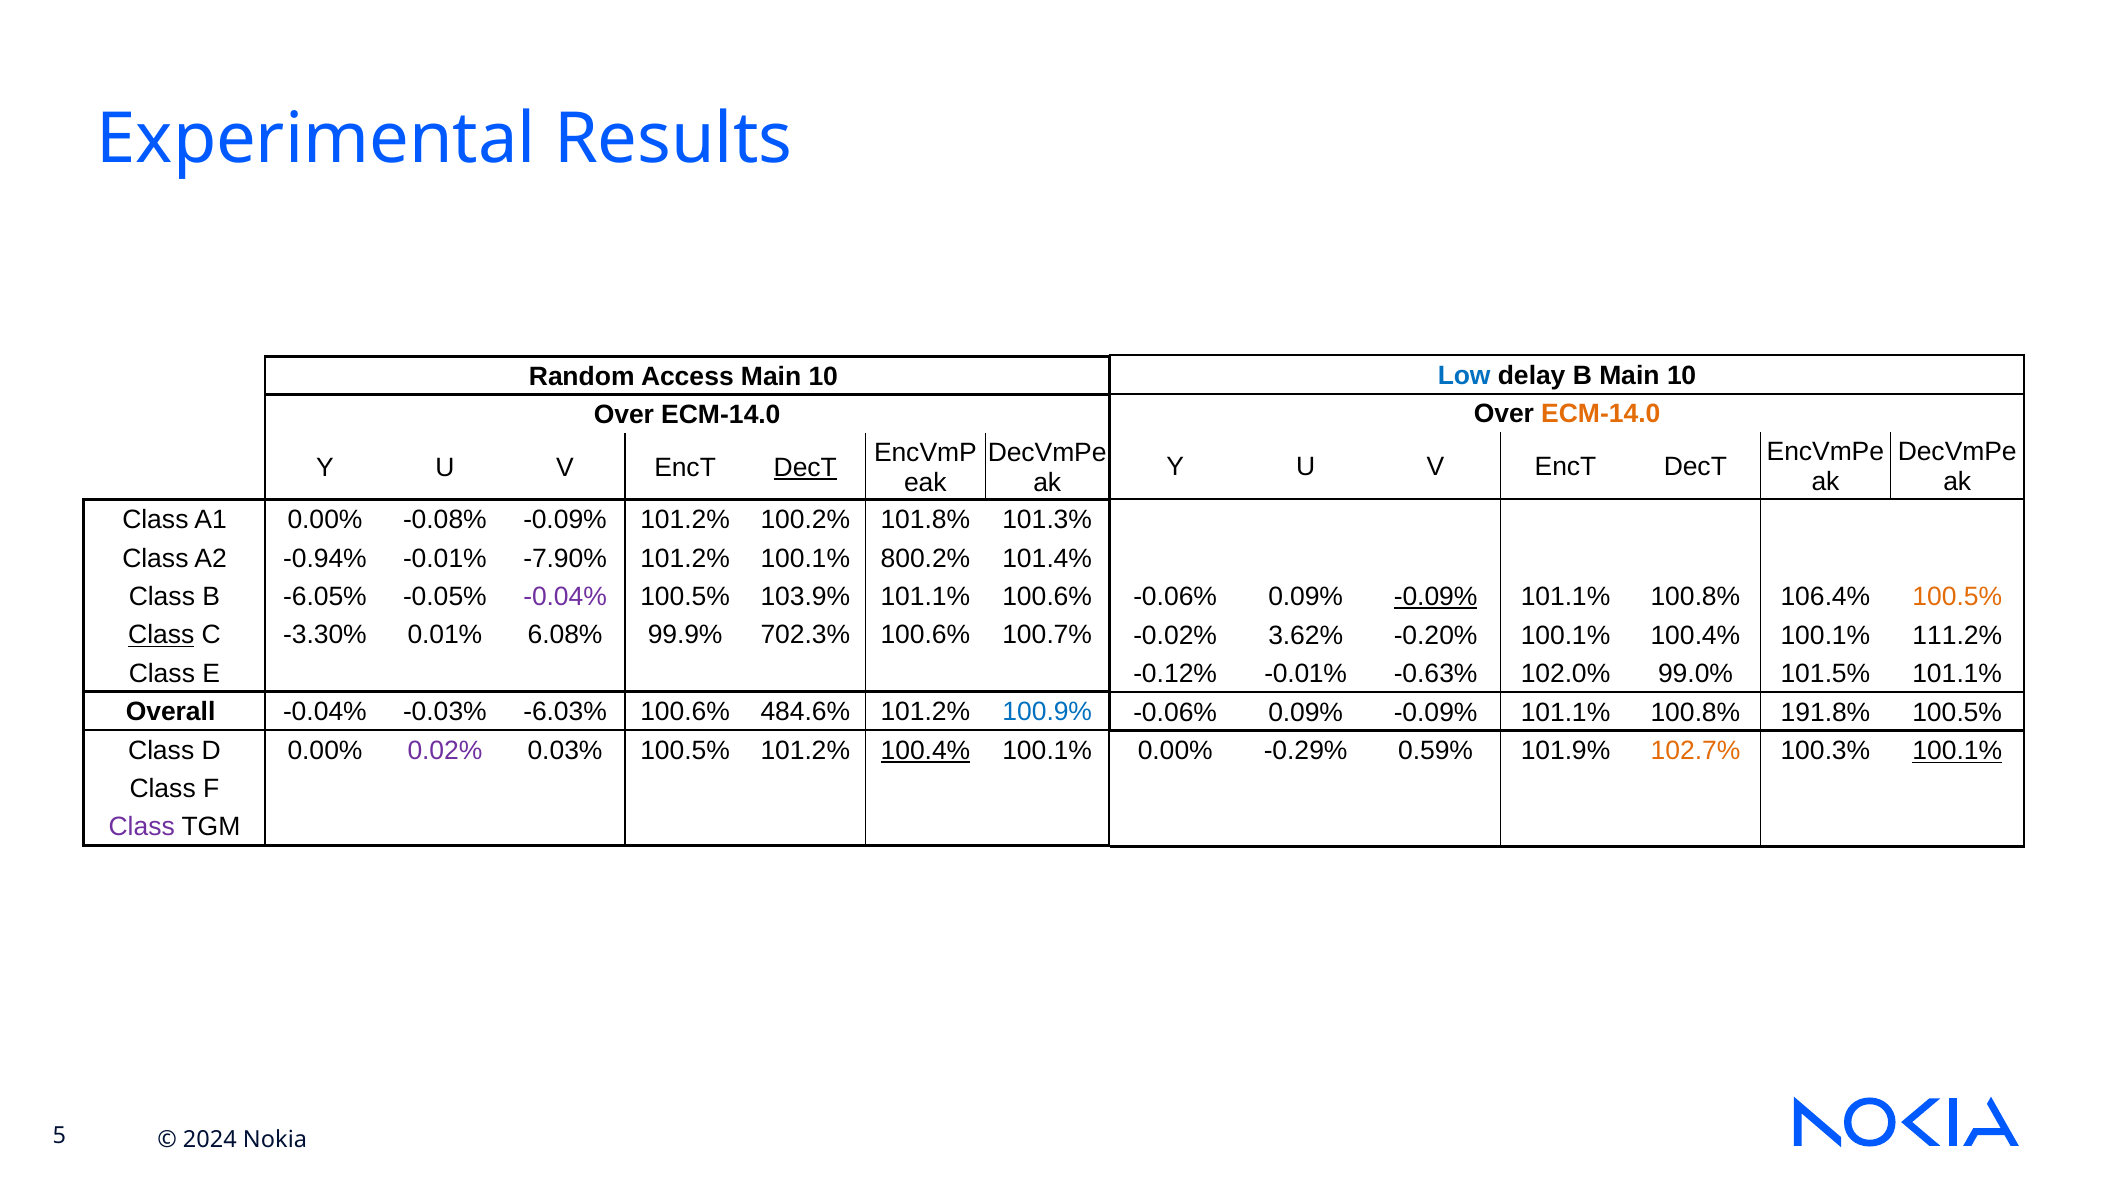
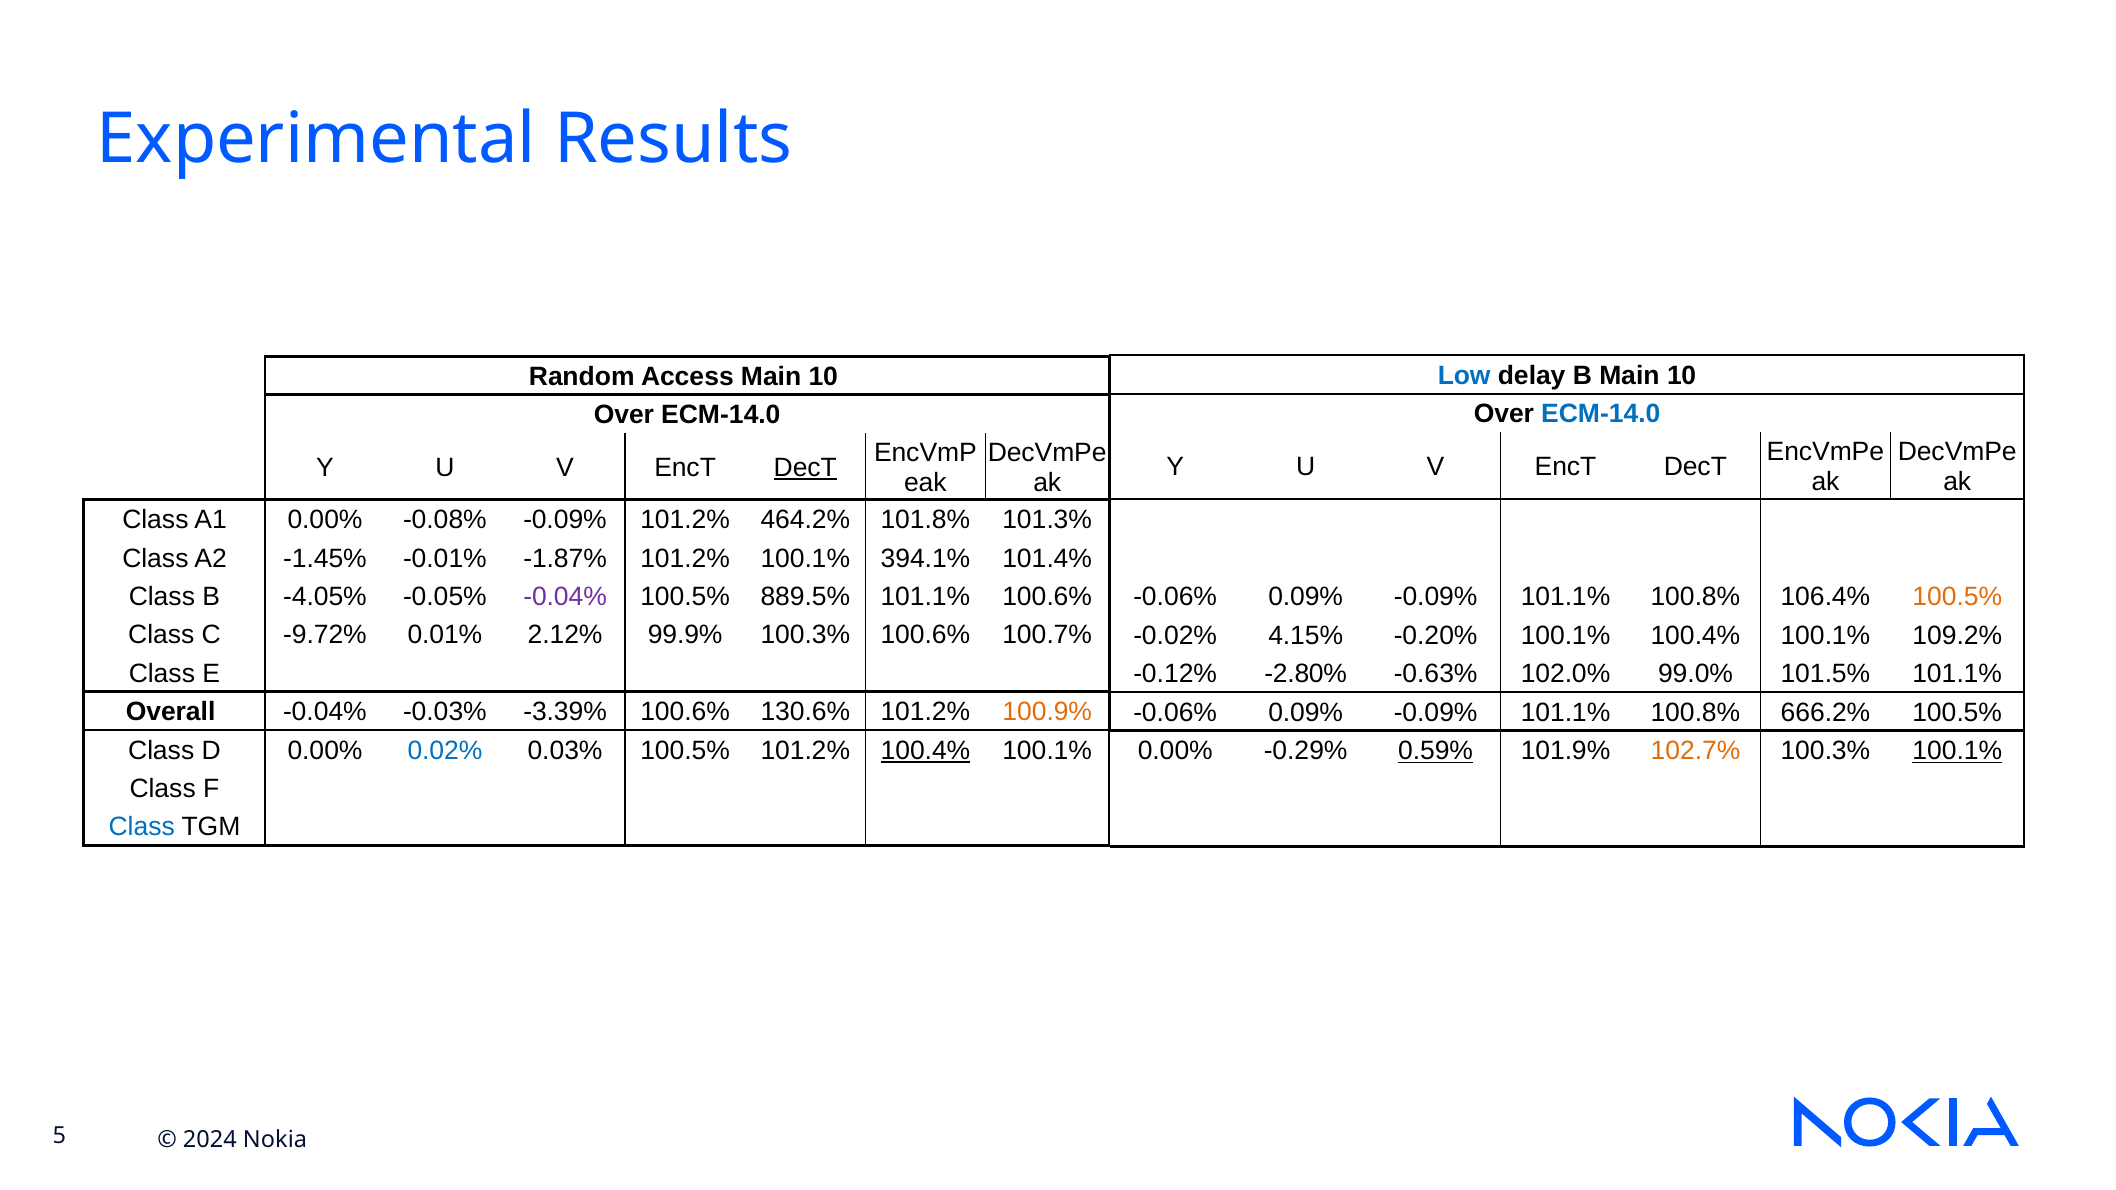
ECM-14.0 colour: orange -> blue (1601, 414)
100.2%: 100.2% -> 464.2% (805, 520)
-0.94%: -0.94% -> -1.45% (325, 559)
-7.90%: -7.90% -> -1.87% (565, 559)
800.2%: 800.2% -> 394.1% (925, 559)
-6.05%: -6.05% -> -4.05% (325, 597)
103.9%: 103.9% -> 889.5% (805, 597)
-0.09% underline: present -> none (1436, 597)
Class underline: present -> none (161, 635)
-3.30%: -3.30% -> -9.72% (325, 635)
6.08%: 6.08% -> 2.12% (565, 635)
99.9% 702.3%: 702.3% -> 100.3% (805, 635)
3.62%: 3.62% -> 4.15% (1306, 635)
111.2%: 111.2% -> 109.2% (1957, 635)
-0.12% -0.01%: -0.01% -> -2.80% (1306, 674)
-6.03%: -6.03% -> -3.39% (565, 712)
484.6%: 484.6% -> 130.6% (805, 712)
100.9% colour: blue -> orange (1047, 712)
191.8%: 191.8% -> 666.2% (1825, 713)
0.02% colour: purple -> blue (445, 751)
0.59% underline: none -> present (1436, 751)
Class colour: purple -> blue (142, 827)
